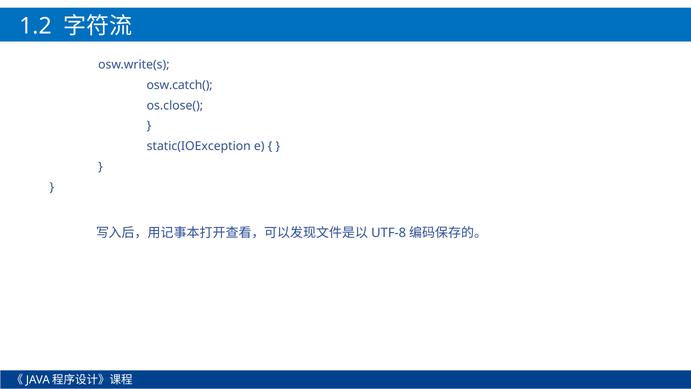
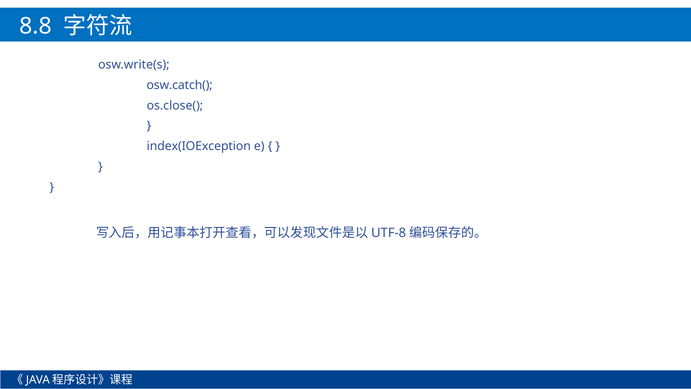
1.2: 1.2 -> 8.8 (35, 26)
static(IOException: static(IOException -> index(IOException (199, 146)
